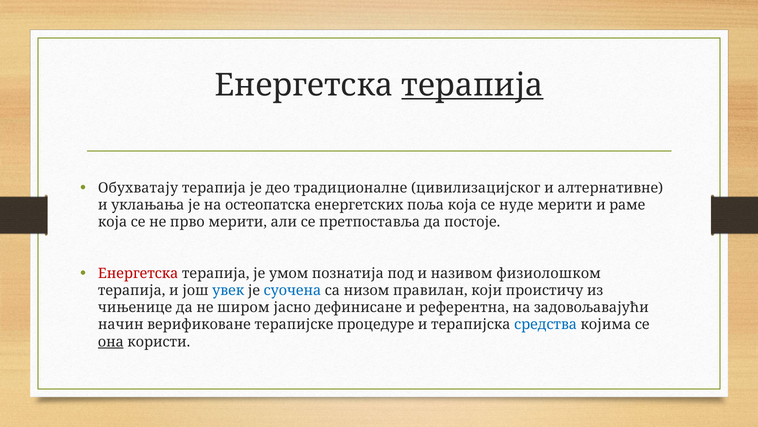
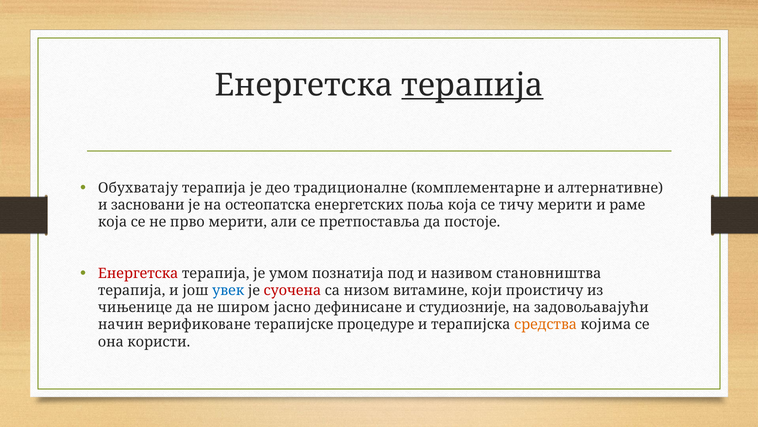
цивилизацијског: цивилизацијског -> комплементарне (476, 188)
уклањања: уклањања -> засновани (148, 205)
нуде: нуде -> тичу (516, 205)
физиолошком: физиолошком -> становништва (549, 273)
суочена colour: blue -> red (292, 290)
правилан: правилан -> витамине (430, 290)
референтна: референтна -> студиозније (464, 307)
средства colour: blue -> orange (546, 324)
она underline: present -> none (111, 341)
